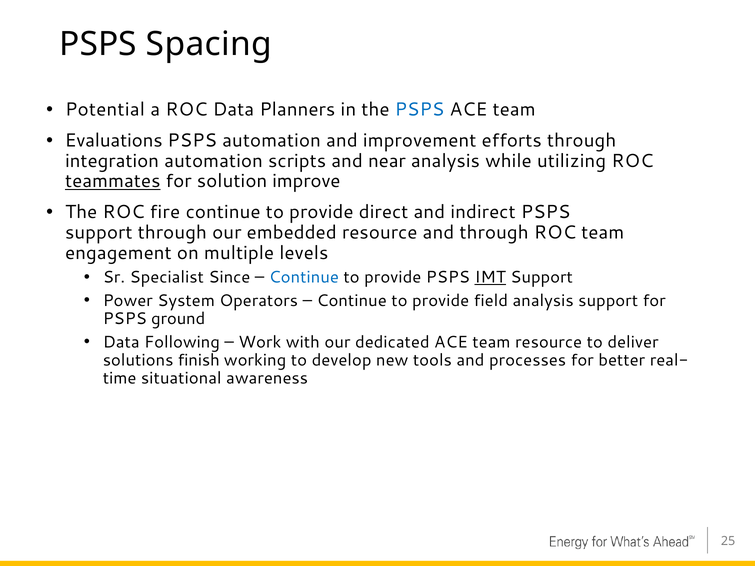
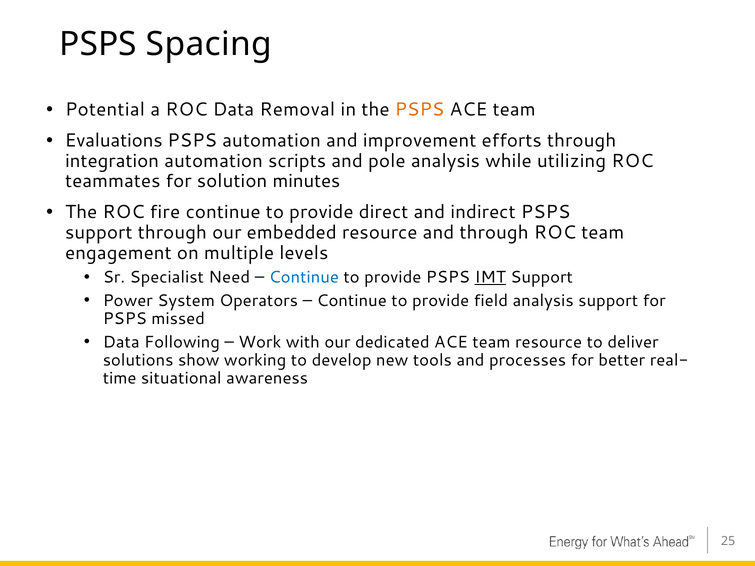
Planners: Planners -> Removal (297, 110)
PSPS colour: blue -> orange (420, 110)
near: near -> pole (387, 161)
teammates underline: present -> none (113, 181)
improve: improve -> minutes (306, 181)
Since: Since -> Need (229, 277)
ground: ground -> missed (178, 319)
finish: finish -> show (199, 360)
